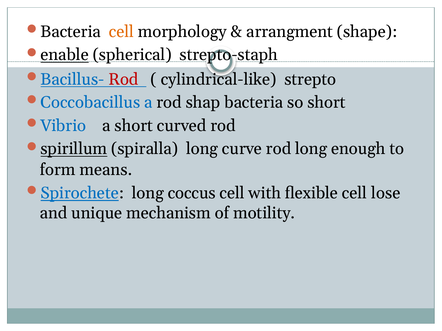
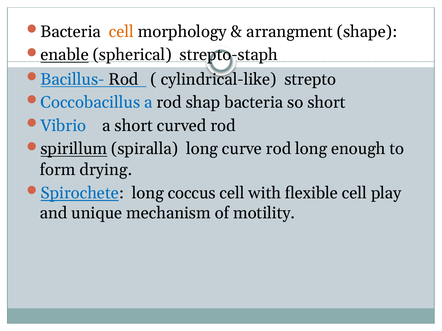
Rod colour: red -> black (123, 79)
means: means -> drying (106, 170)
lose: lose -> play (386, 193)
